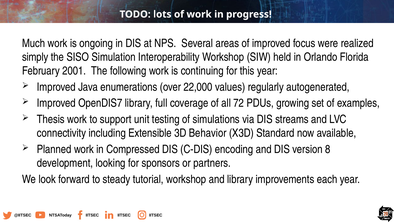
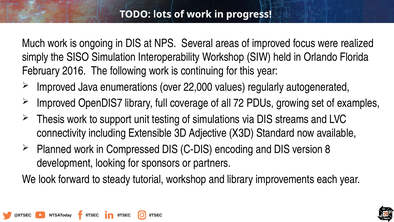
2001: 2001 -> 2016 (74, 71)
Behavior: Behavior -> Adjective (208, 133)
